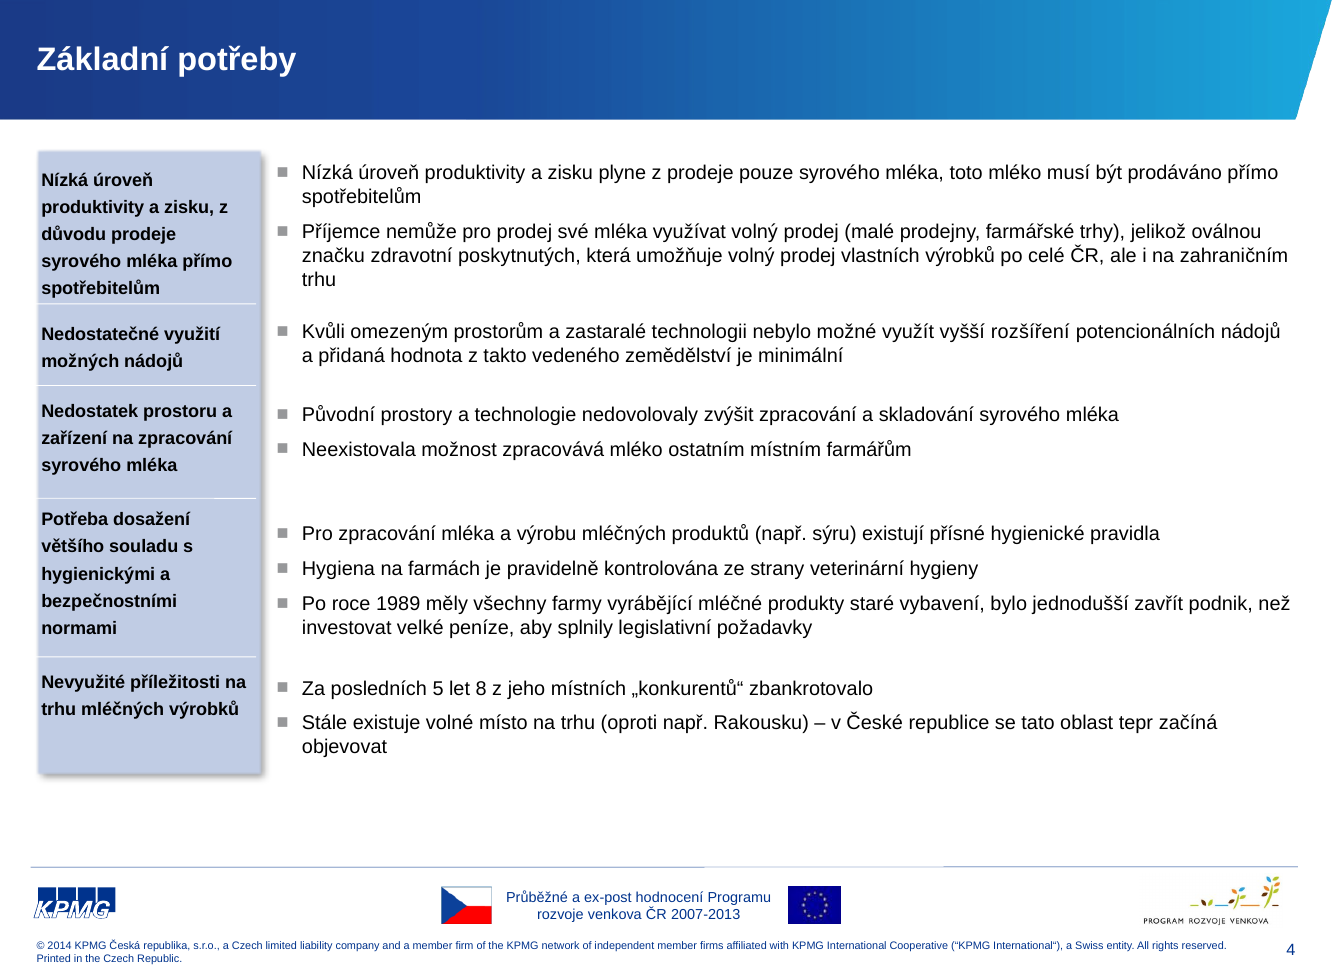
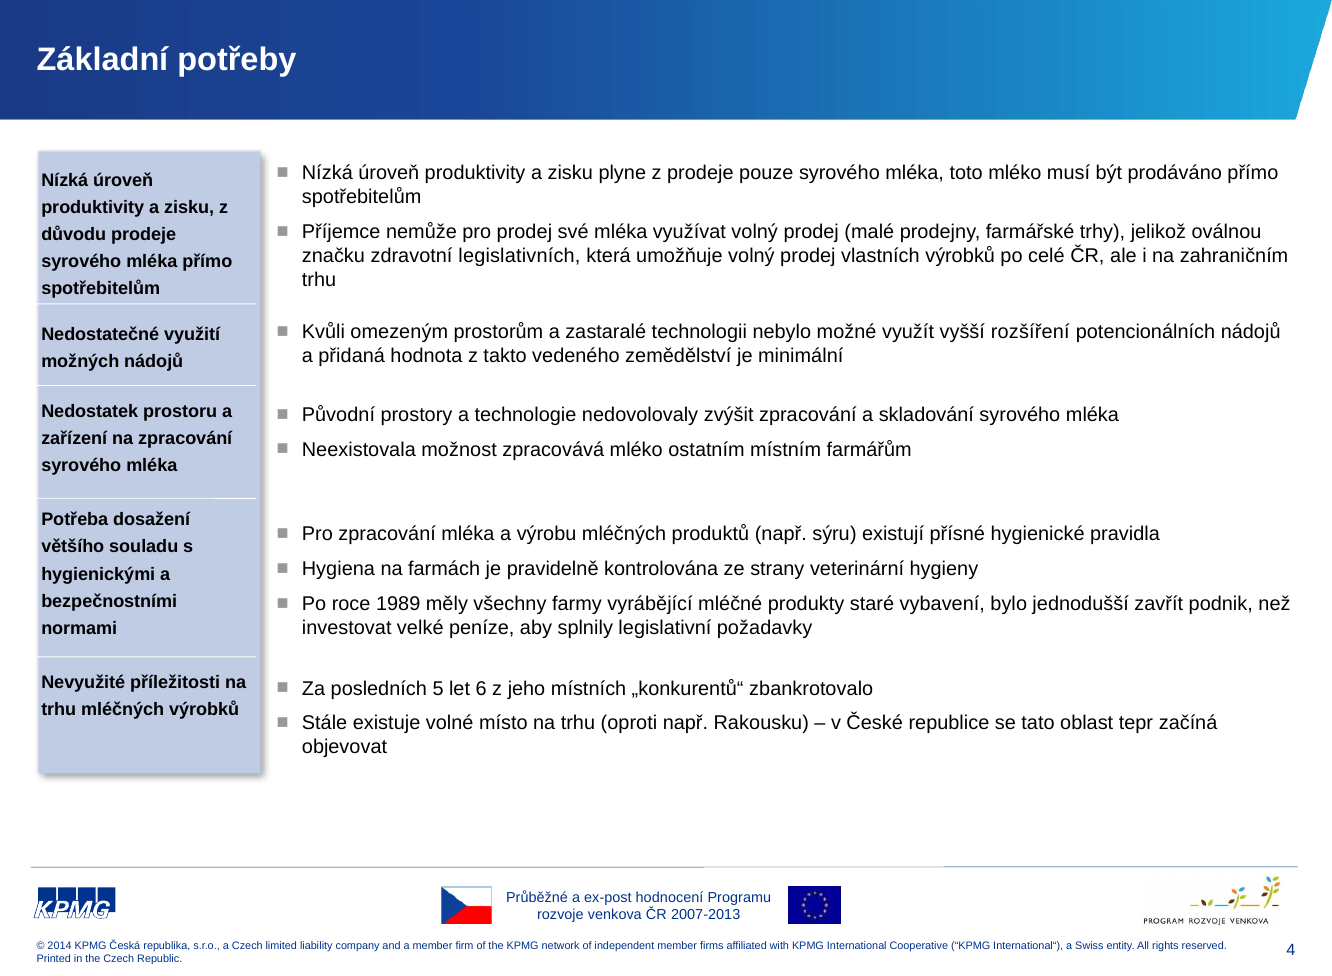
poskytnutých: poskytnutých -> legislativních (519, 256)
8: 8 -> 6 (481, 688)
